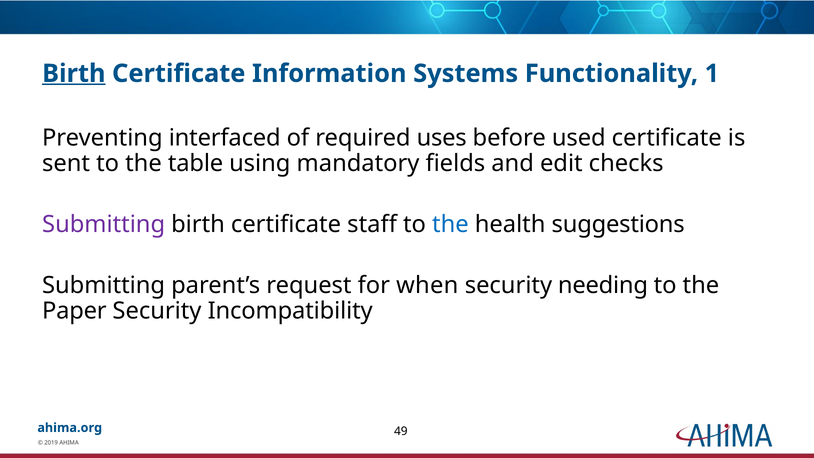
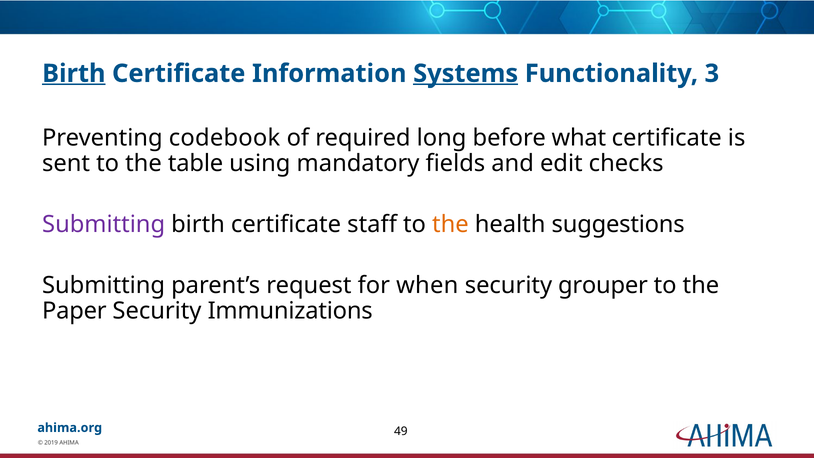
Systems underline: none -> present (466, 73)
1: 1 -> 3 (712, 73)
interfaced: interfaced -> codebook (225, 138)
uses: uses -> long (442, 138)
used: used -> what (579, 138)
the colour: blue -> orange (450, 224)
needing: needing -> grouper (603, 285)
Incompatibility: Incompatibility -> Immunizations (290, 311)
